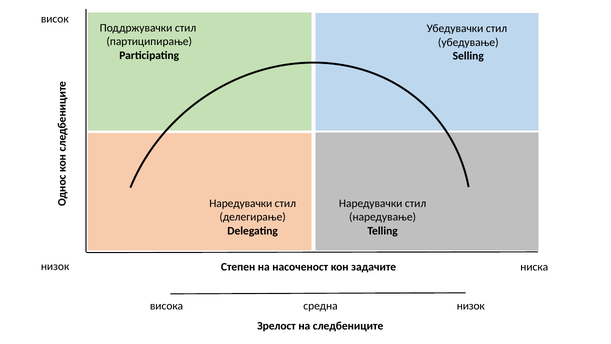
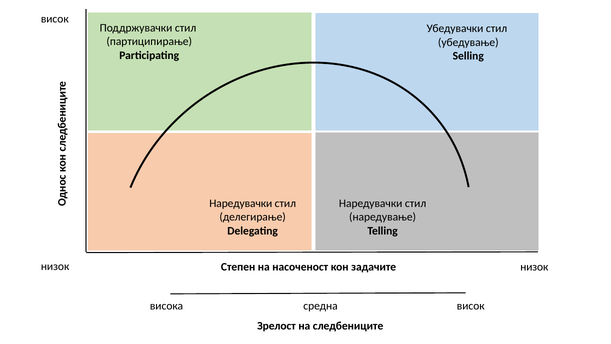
низок ниска: ниска -> низок (534, 267)
средна низок: низок -> висок (471, 306)
